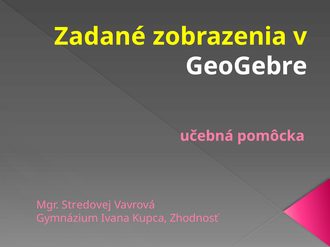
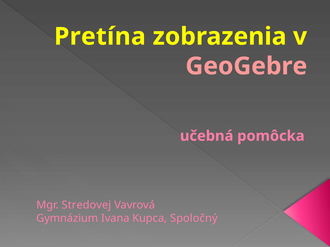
Zadané: Zadané -> Pretína (100, 37)
GeoGebre colour: white -> pink (246, 66)
Zhodnosť: Zhodnosť -> Spoločný (194, 219)
